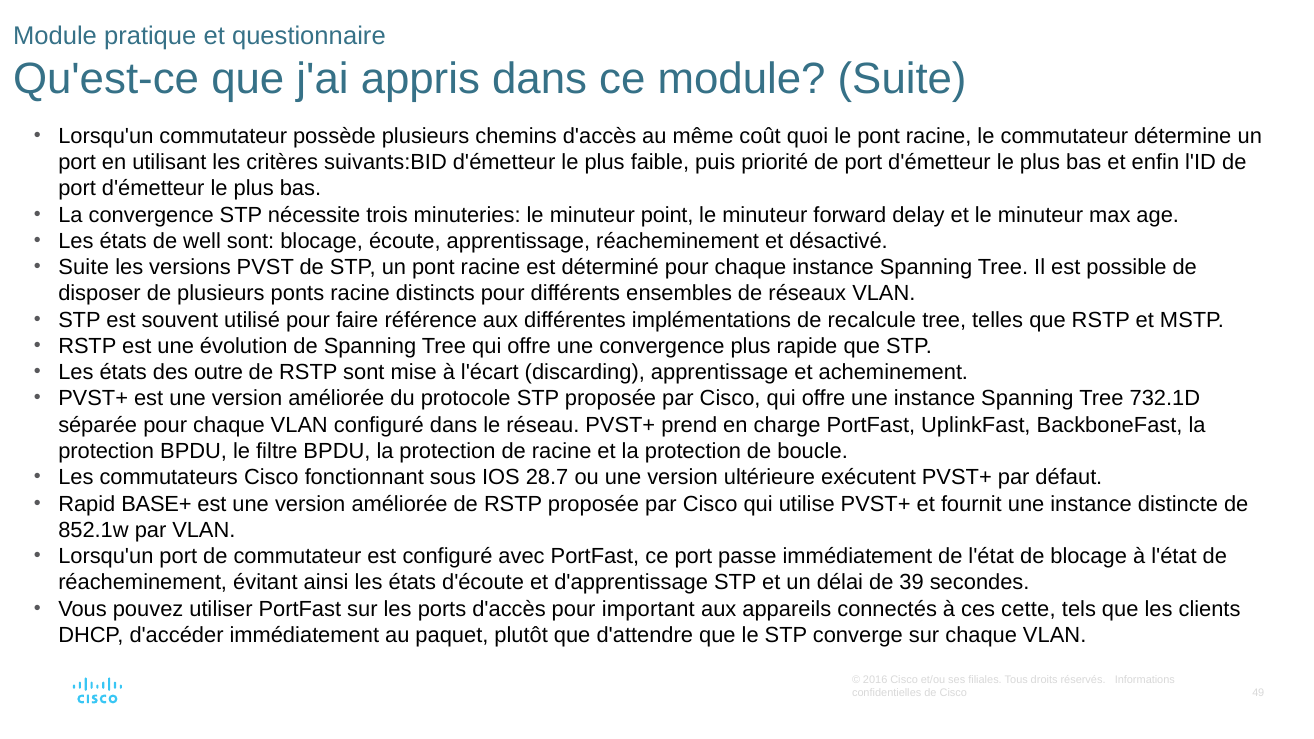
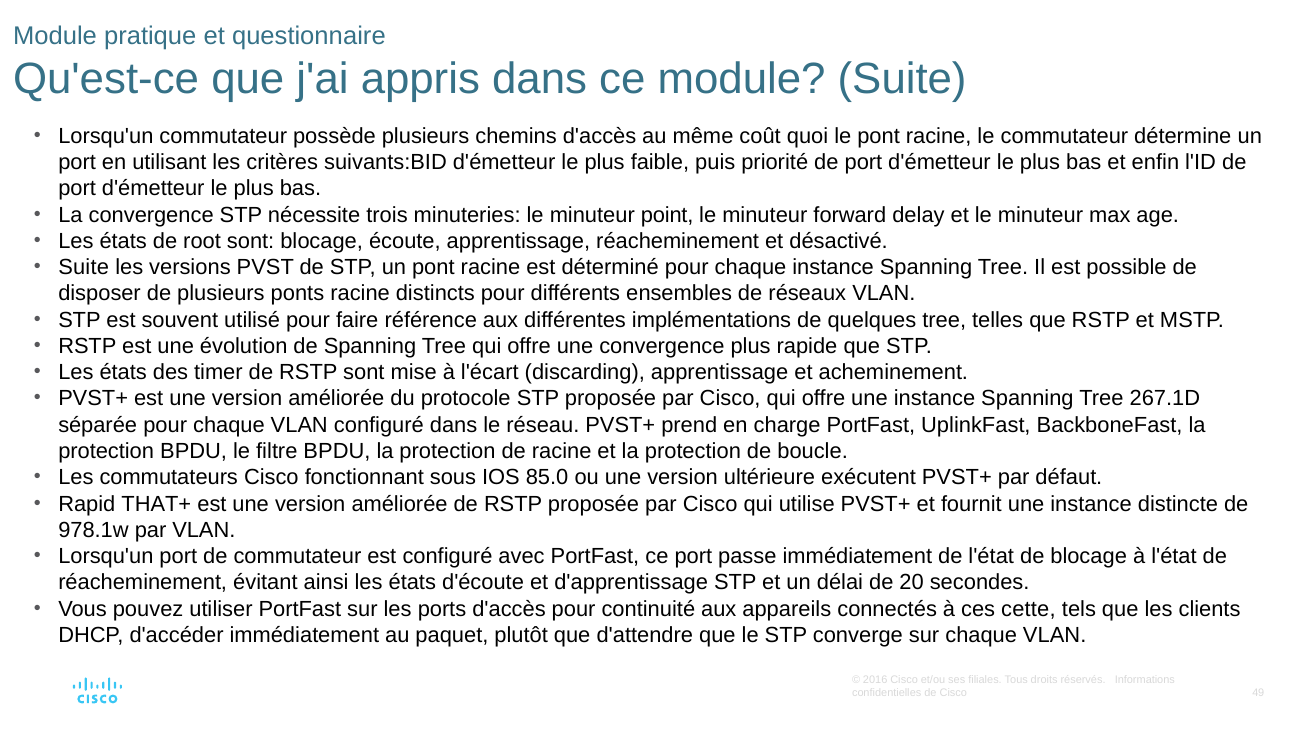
well: well -> root (202, 241)
recalcule: recalcule -> quelques (872, 320)
outre: outre -> timer (218, 373)
732.1D: 732.1D -> 267.1D (1165, 399)
28.7: 28.7 -> 85.0 (547, 478)
BASE+: BASE+ -> THAT+ (156, 504)
852.1w: 852.1w -> 978.1w (93, 530)
39: 39 -> 20 (912, 583)
important: important -> continuité (648, 609)
